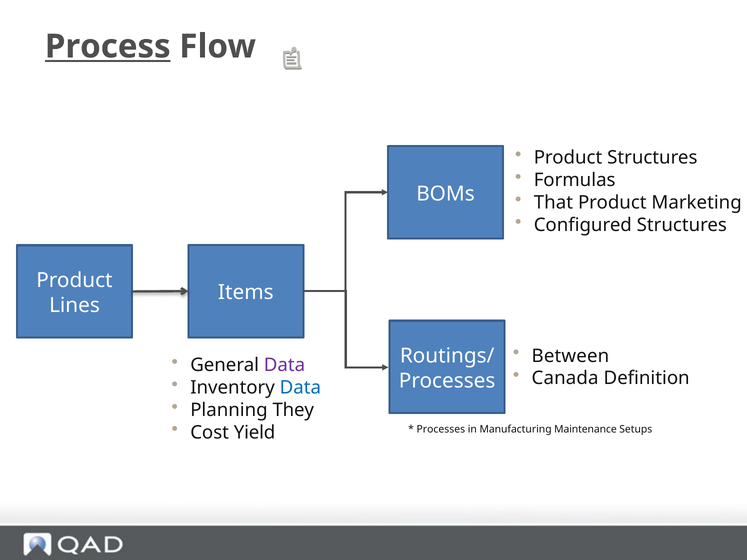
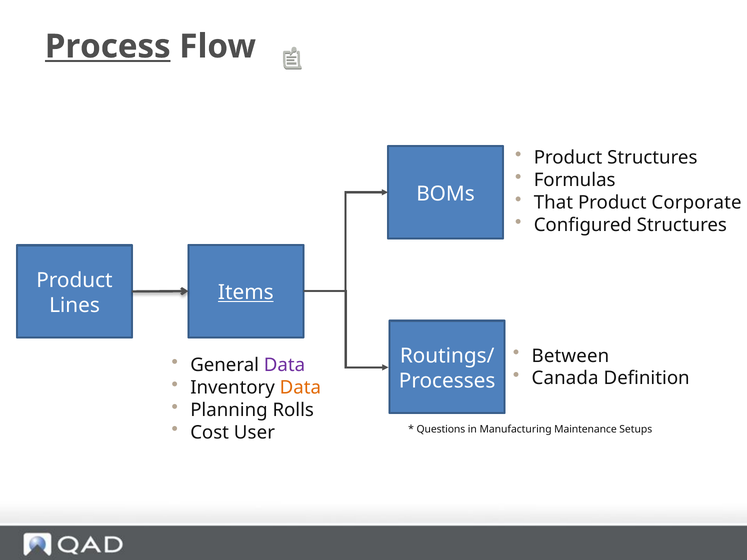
Marketing: Marketing -> Corporate (697, 203)
Items underline: none -> present (246, 293)
Data colour: blue -> orange (300, 388)
They: They -> Rolls (293, 410)
Yield: Yield -> User (254, 433)
Processes: Processes -> Questions (441, 430)
